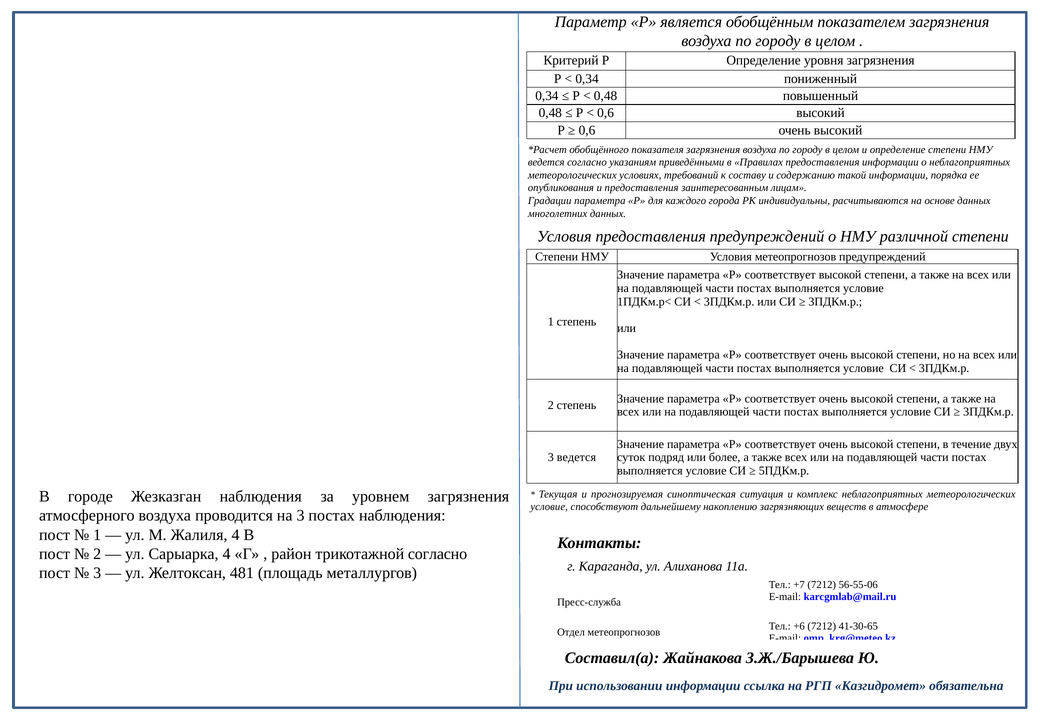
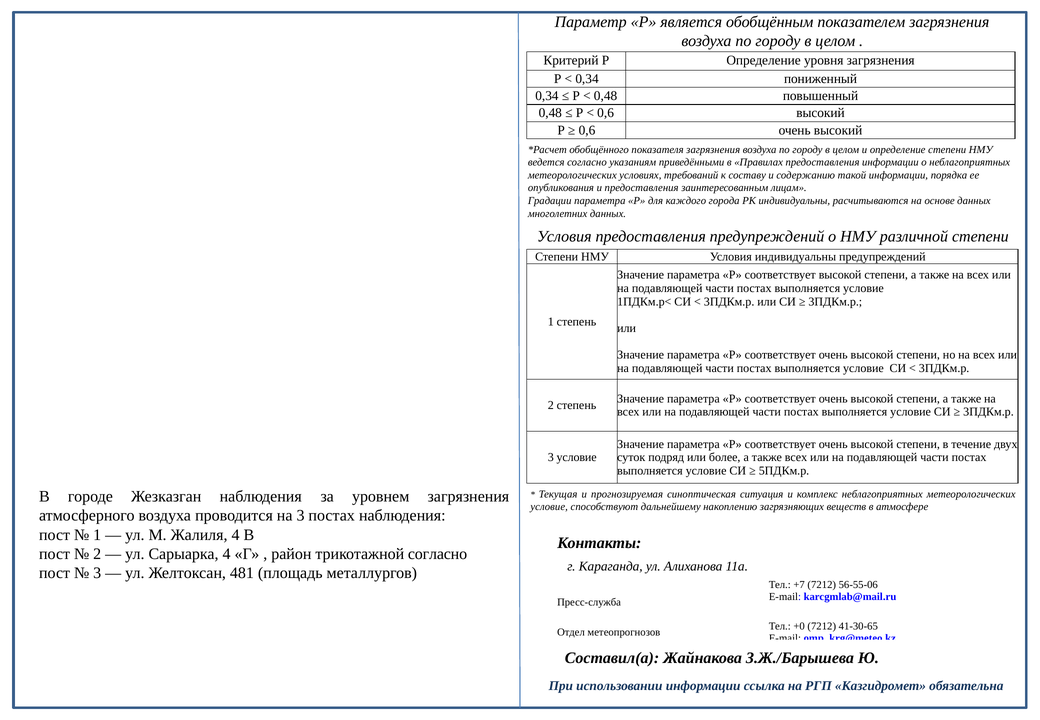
Условия метеопрогнозов: метеопрогнозов -> индивидуальны (796, 257)
3 ведется: ведется -> условие (577, 457)
+6: +6 -> +0 (799, 626)
